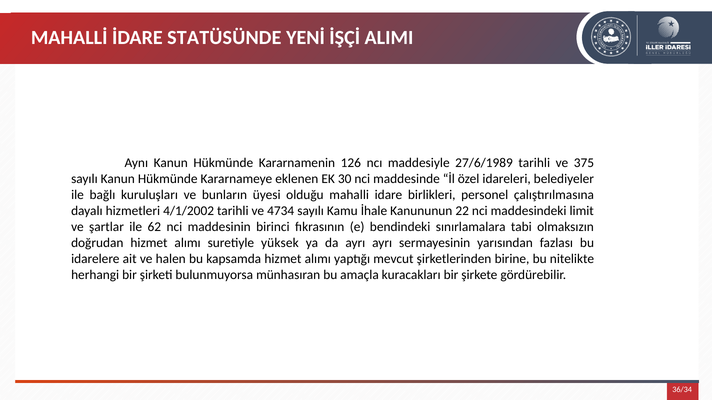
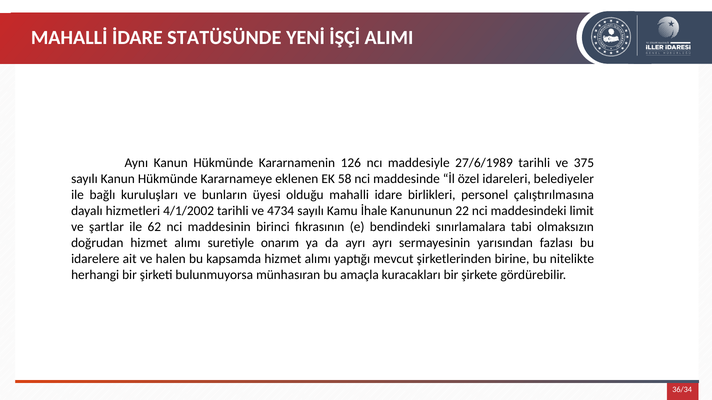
30: 30 -> 58 (345, 179)
yüksek: yüksek -> onarım (280, 243)
